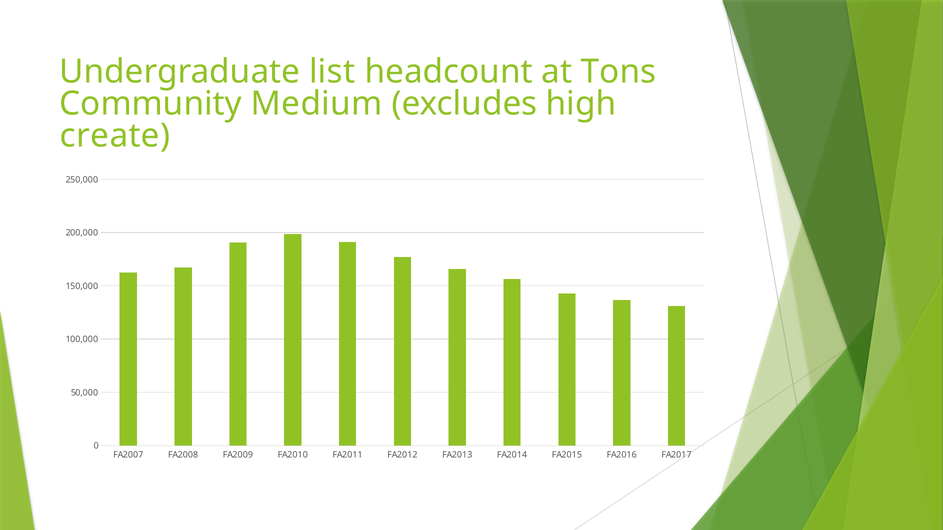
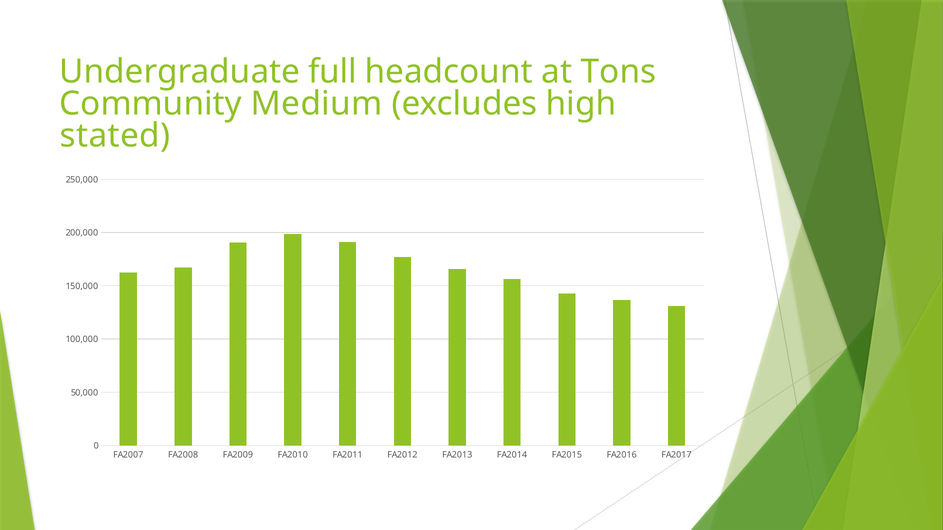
list: list -> full (333, 72)
create: create -> stated (115, 136)
